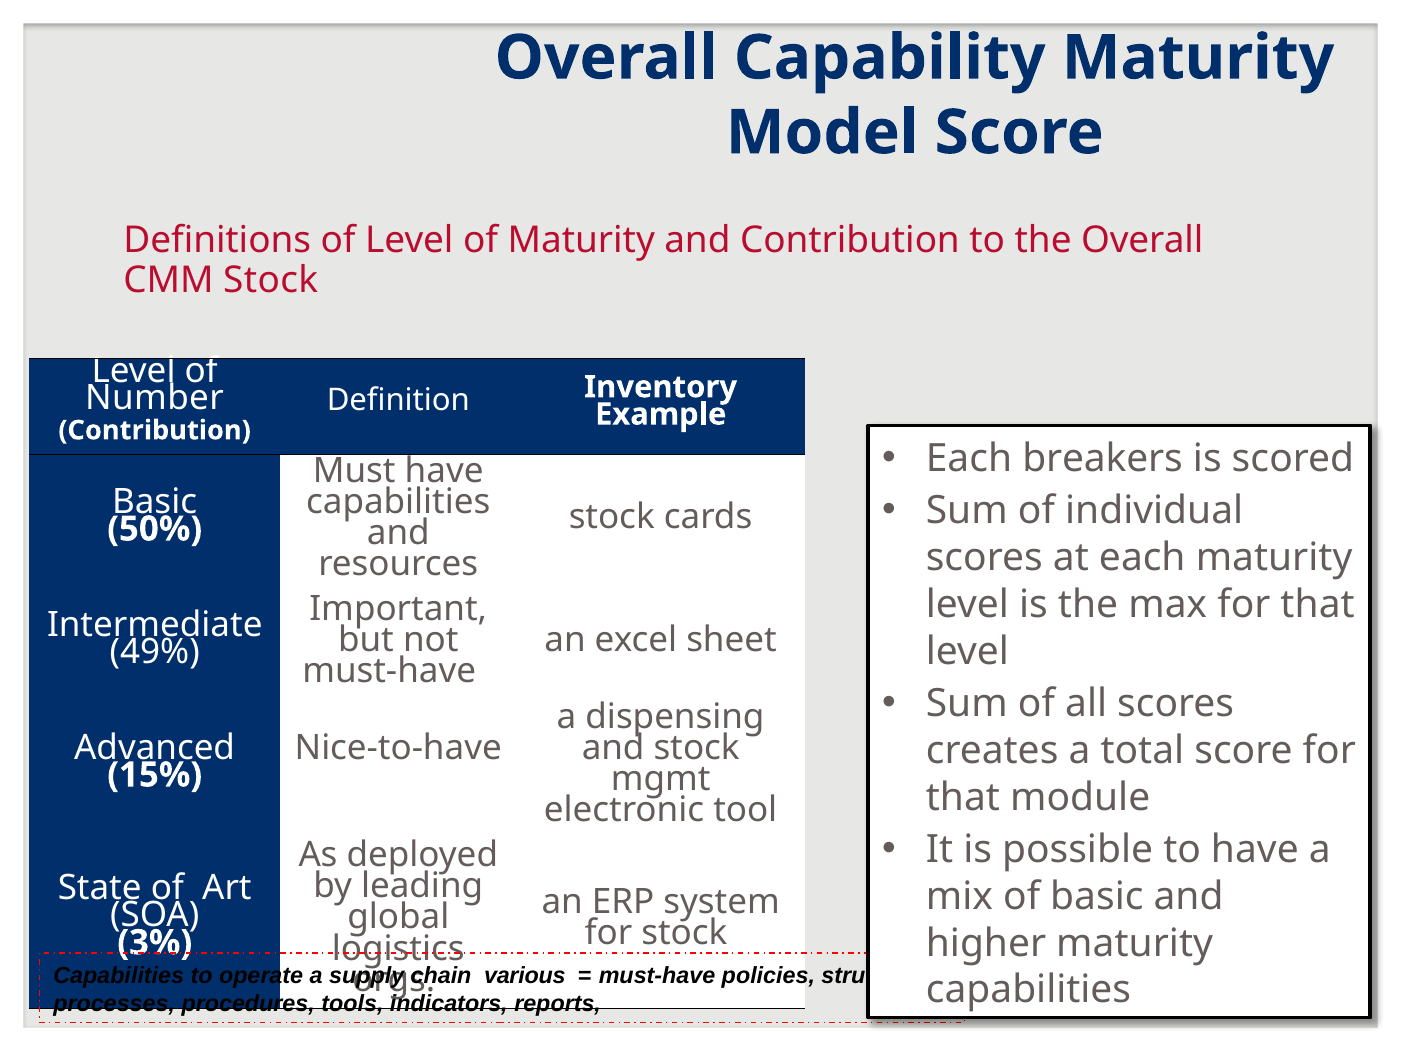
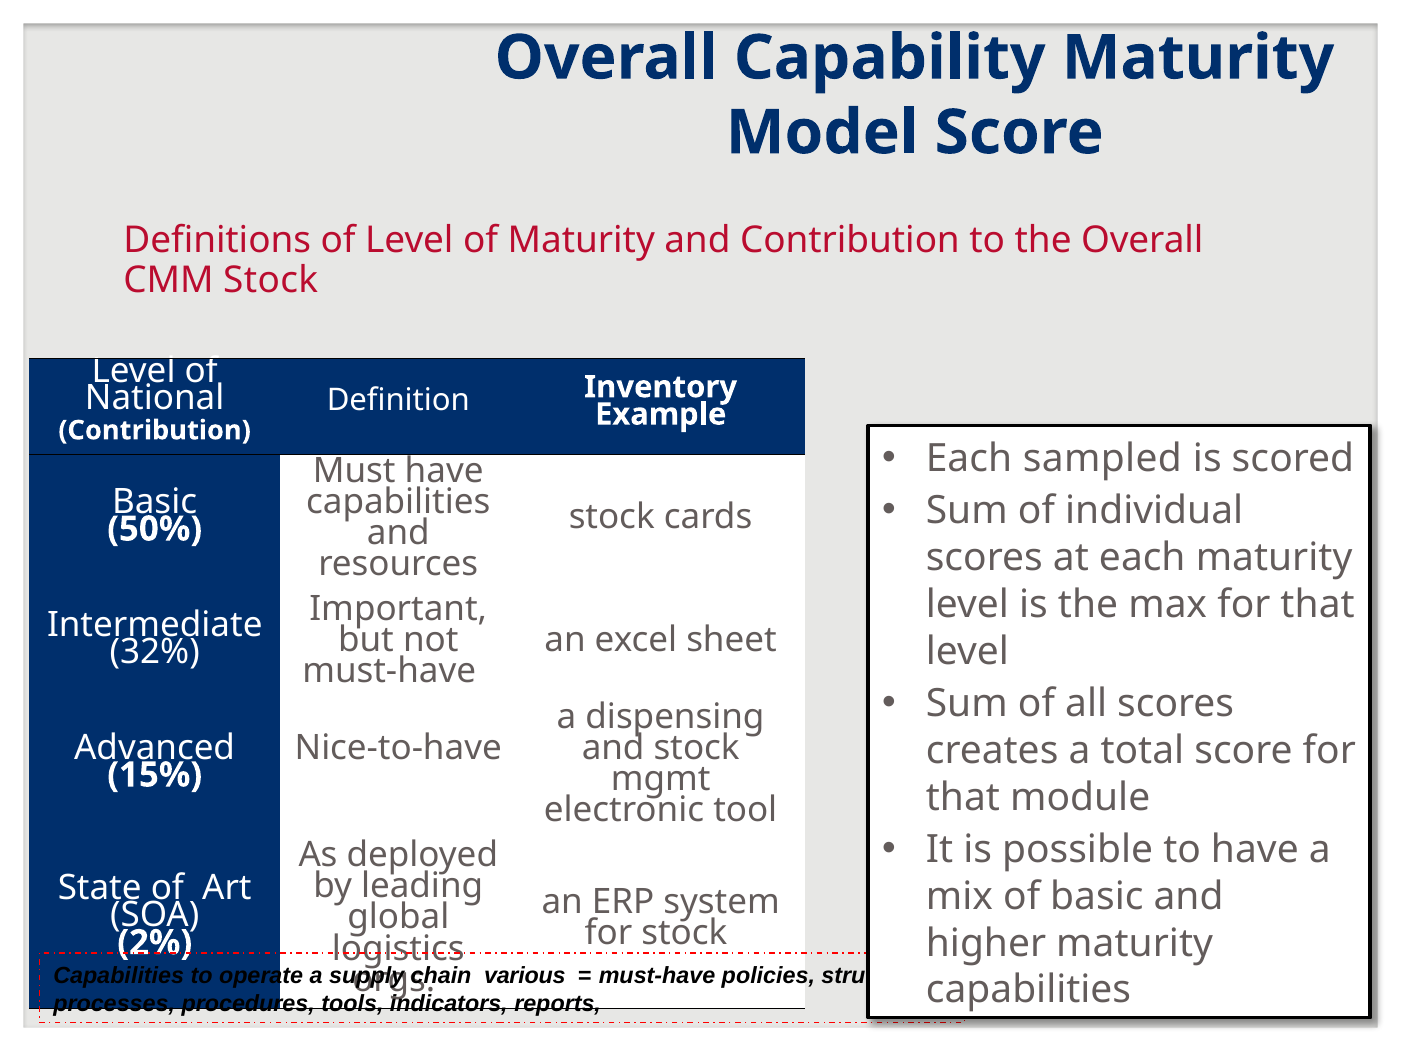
Number: Number -> National (155, 398)
breakers: breakers -> sampled (1102, 458)
49%: 49% -> 32% (155, 652)
3%: 3% -> 2% (155, 942)
